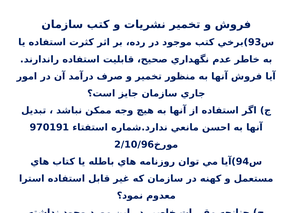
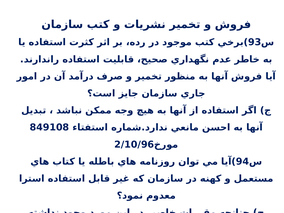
970191: 970191 -> 849108 (49, 127)
